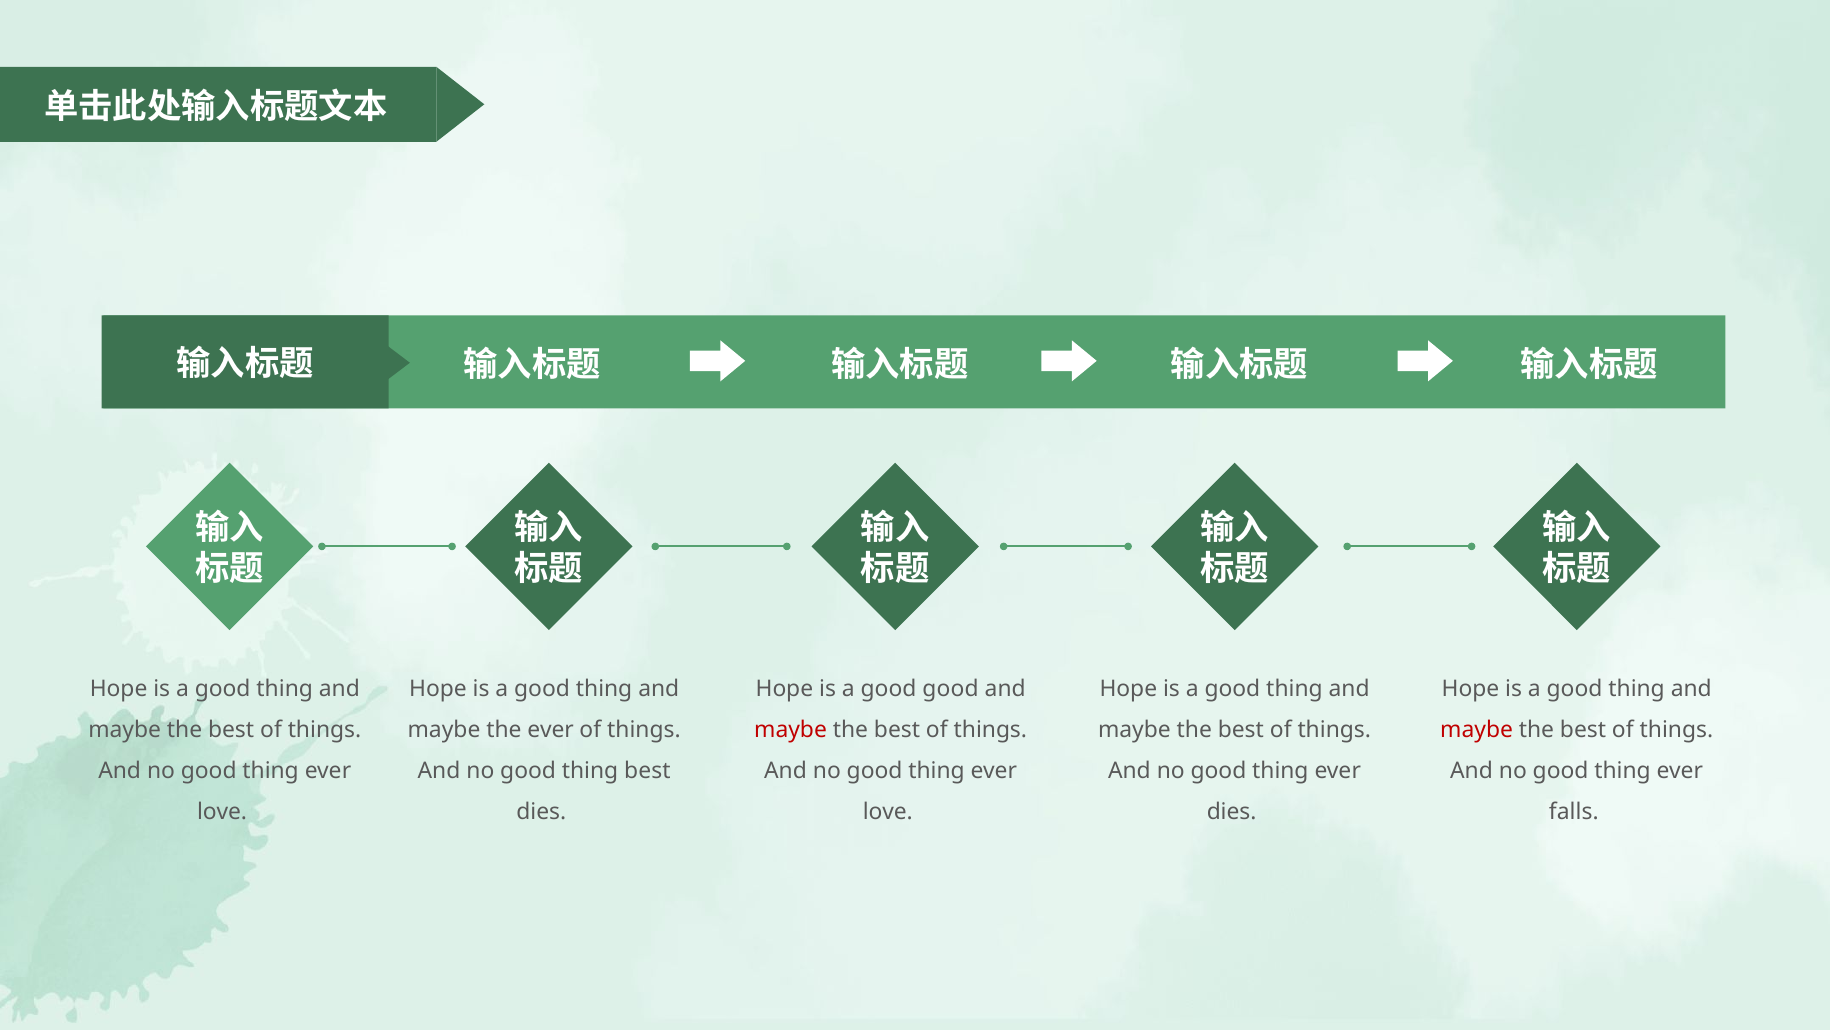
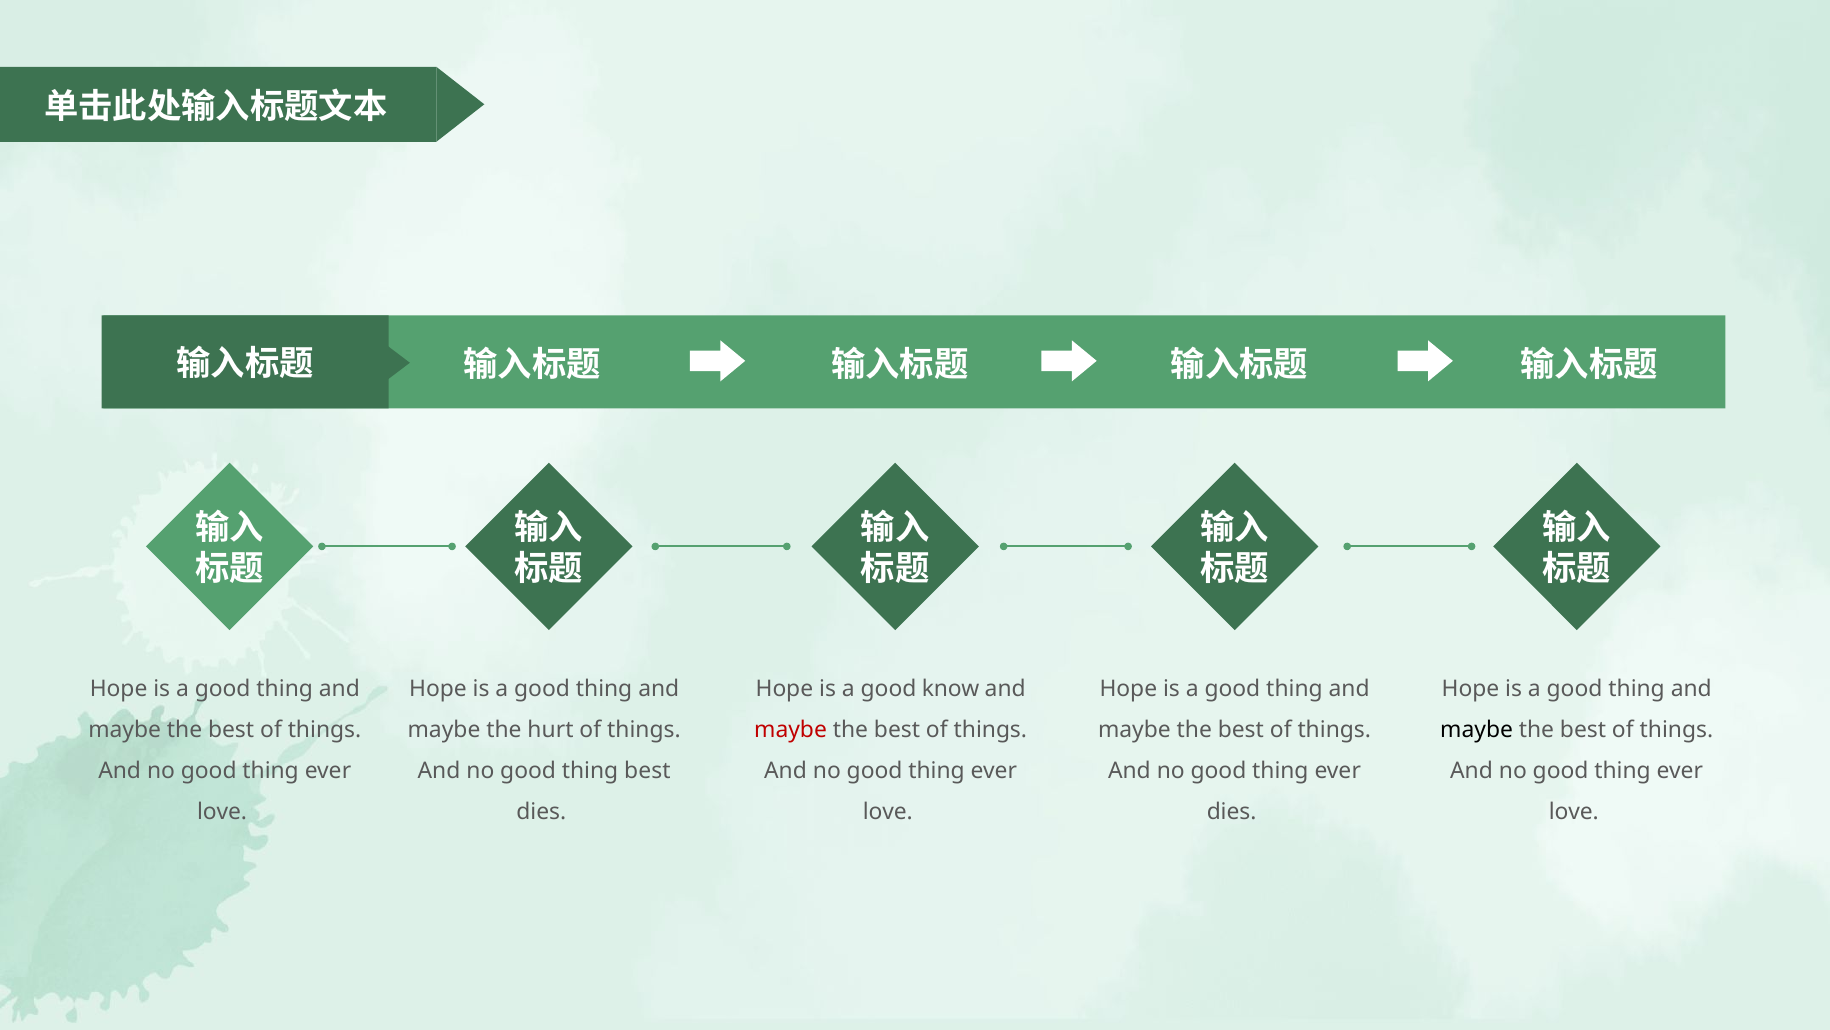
good good: good -> know (951, 688)
the ever: ever -> hurt (550, 729)
maybe colour: red -> black (1477, 729)
falls: falls -> love (1574, 812)
